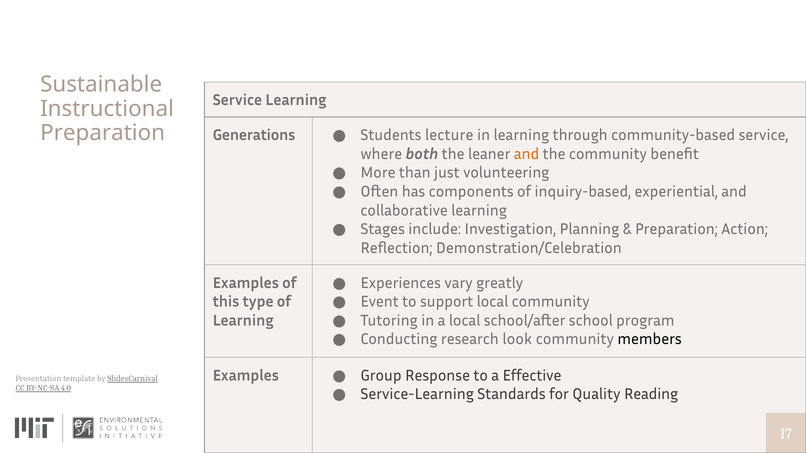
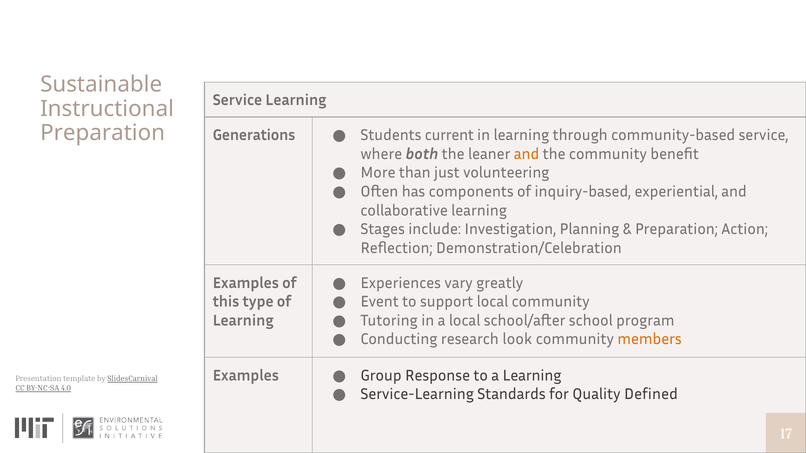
lecture: lecture -> current (449, 135)
members colour: black -> orange (650, 340)
a Effective: Effective -> Learning (532, 376)
Reading: Reading -> Defined (651, 395)
